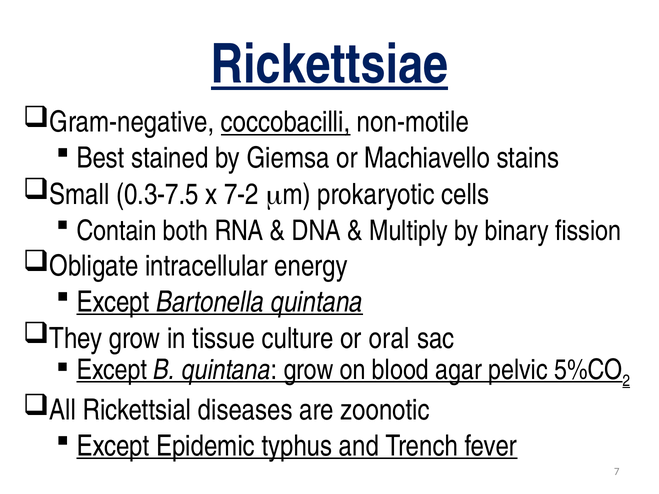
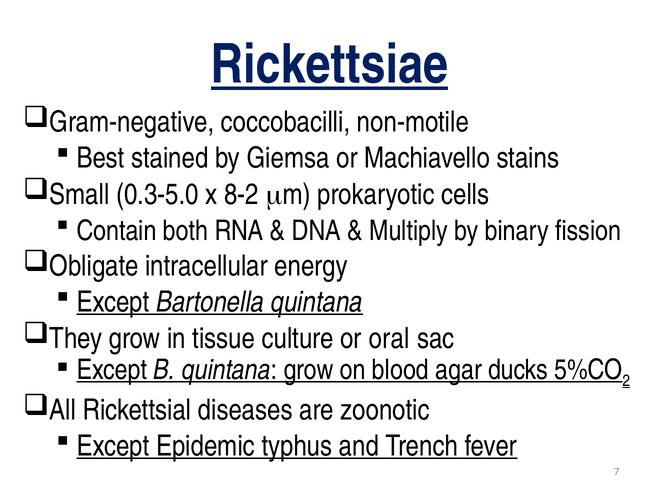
coccobacilli underline: present -> none (286, 122)
0.3-7.5: 0.3-7.5 -> 0.3-5.0 (157, 194)
7-2: 7-2 -> 8-2 (241, 194)
pelvic: pelvic -> ducks (518, 370)
